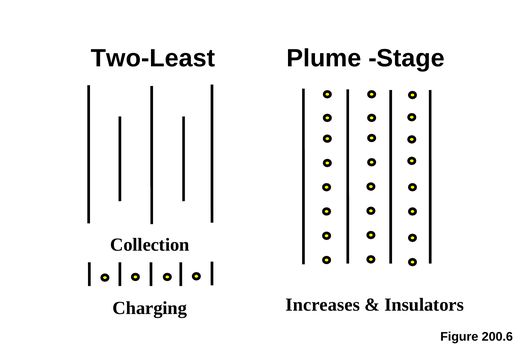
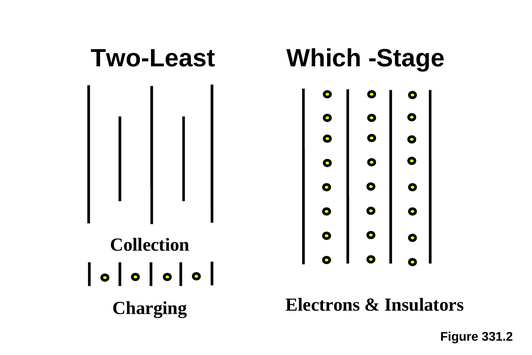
Plume: Plume -> Which (324, 58)
Increases: Increases -> Electrons (323, 304)
200.6: 200.6 -> 331.2 (497, 336)
